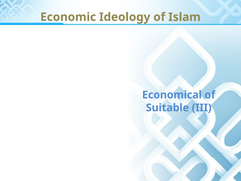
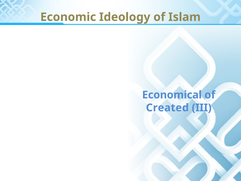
Suitable: Suitable -> Created (167, 108)
